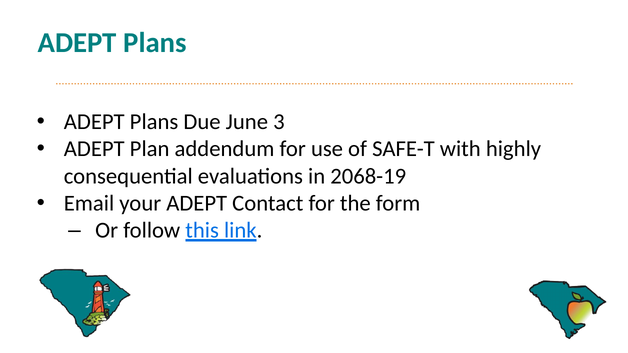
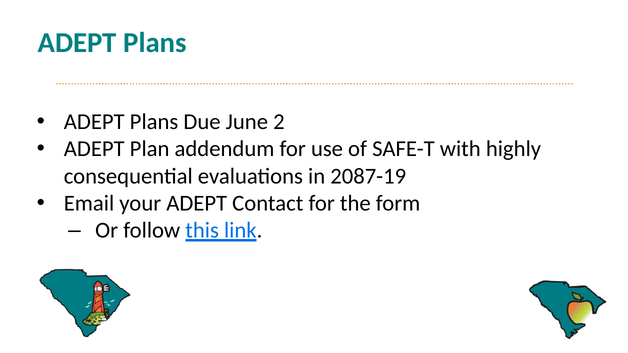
3: 3 -> 2 (279, 122)
2068-19: 2068-19 -> 2087-19 (368, 176)
